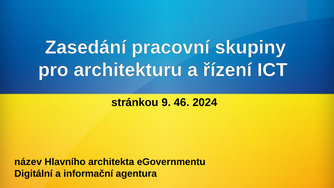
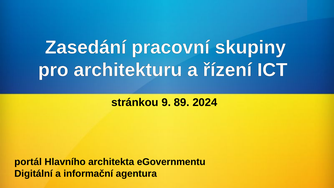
46: 46 -> 89 (182, 102)
název: název -> portál (28, 162)
